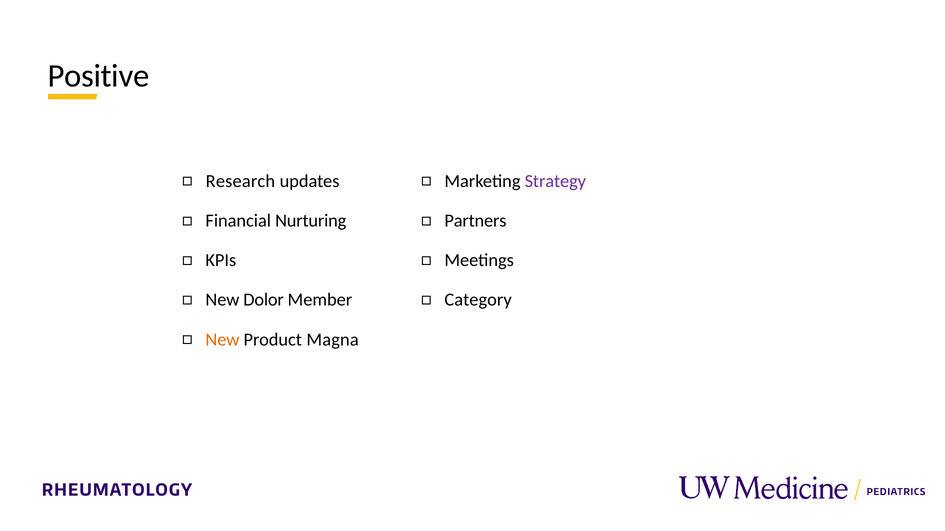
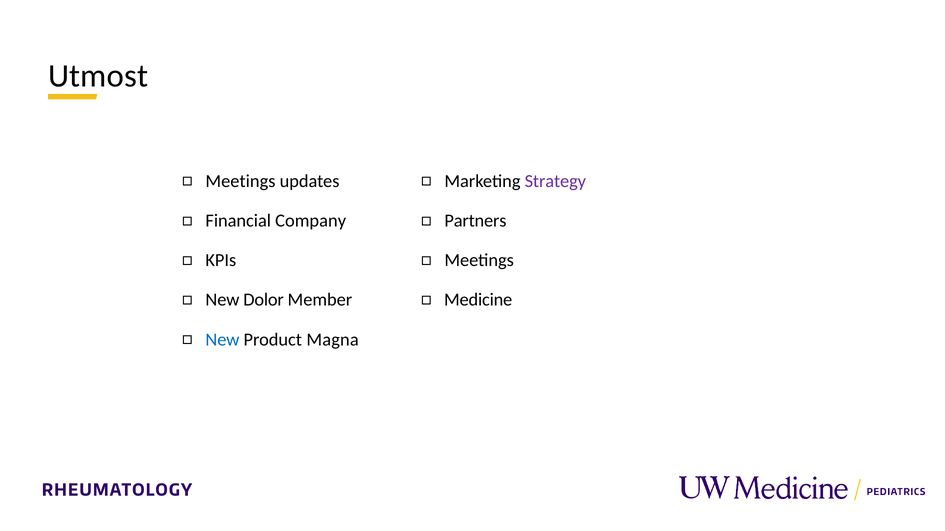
Positive: Positive -> Utmost (98, 76)
Research: Research -> Meetings (240, 181)
Nurturing: Nurturing -> Company (311, 221)
Category: Category -> Medicine (478, 300)
New colour: orange -> blue (222, 340)
